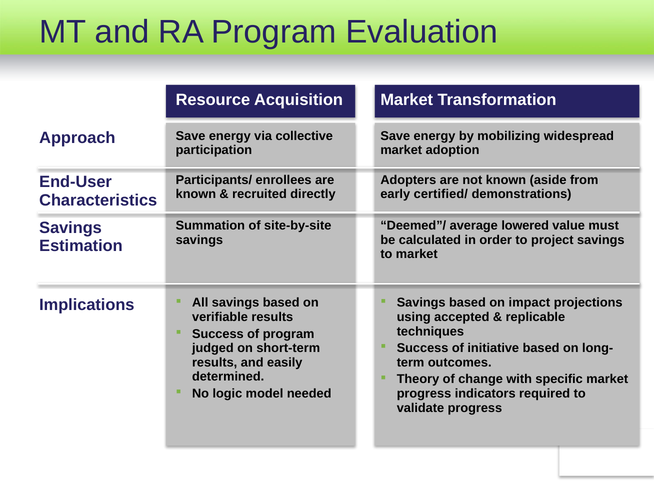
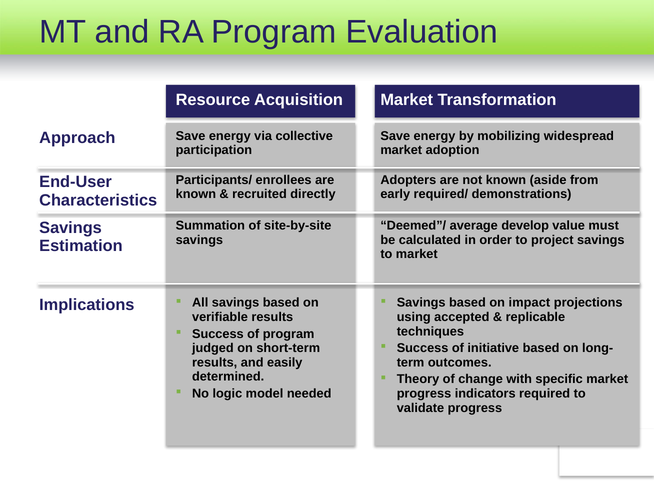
certified/: certified/ -> required/ (441, 195)
lowered: lowered -> develop (525, 226)
